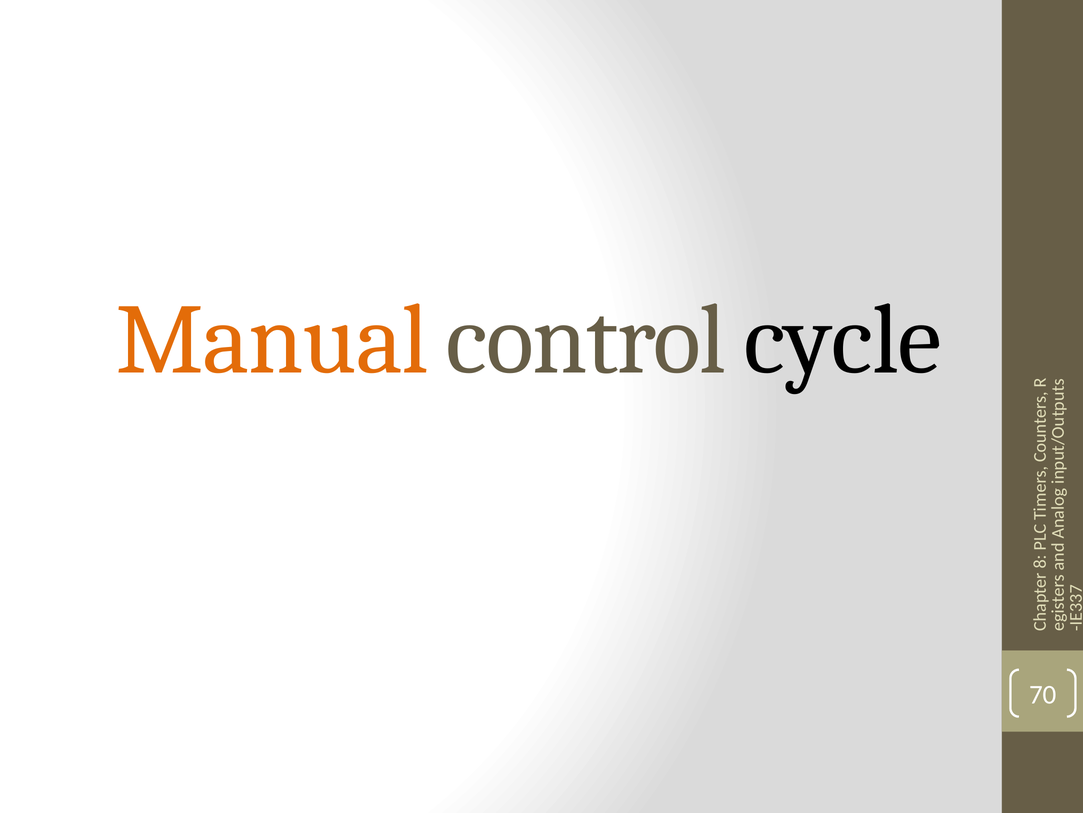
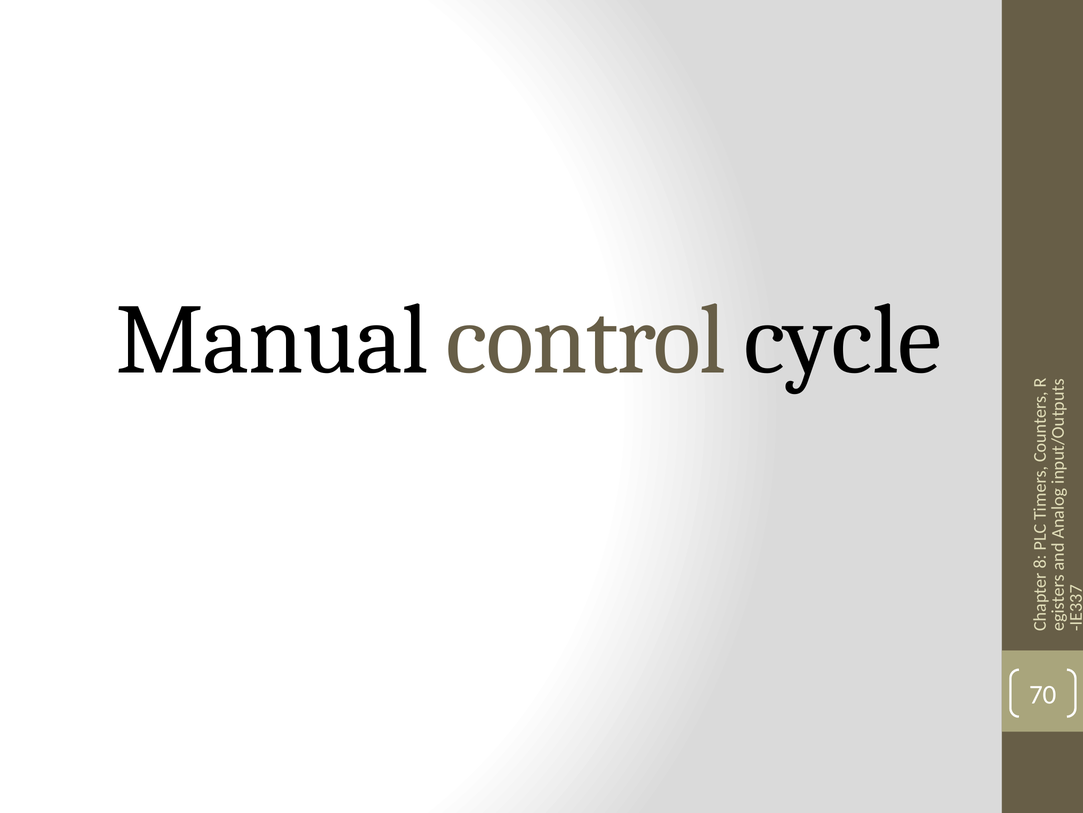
Manual colour: orange -> black (272, 340)
